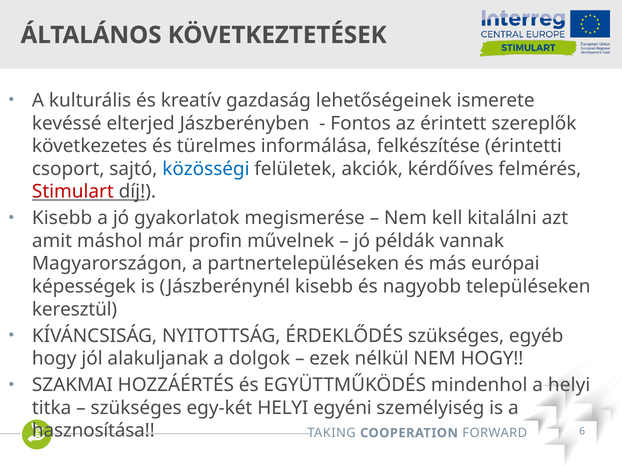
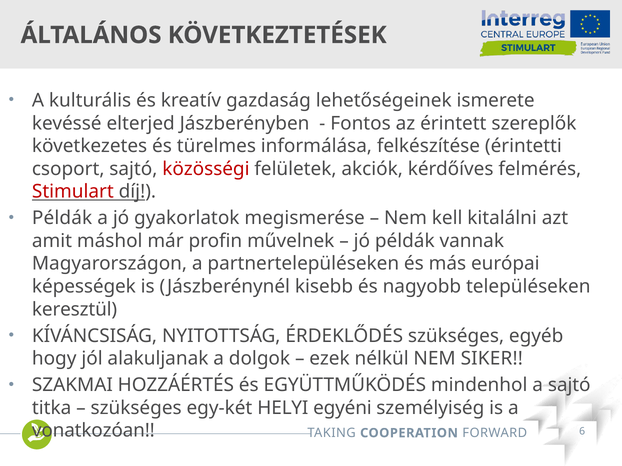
közösségi colour: blue -> red (206, 169)
Kisebb: Kisebb -> Példák (62, 218)
NEM HOGY: HOGY -> SIKER (492, 359)
a helyi: helyi -> sajtó (569, 386)
hasznosítása: hasznosítása -> vonatkozóan (93, 431)
